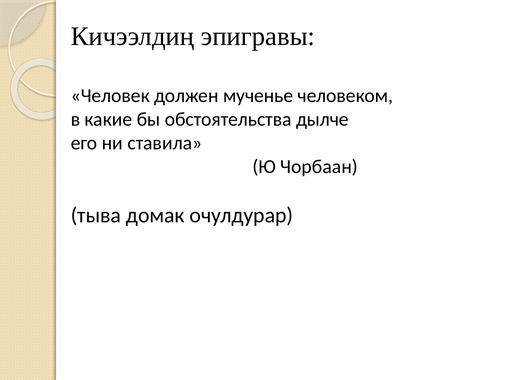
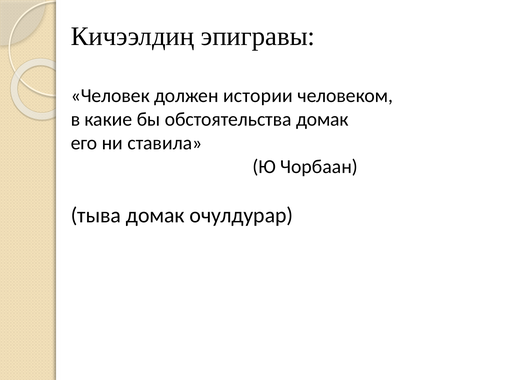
мученье: мученье -> истории (258, 96)
обстоятельства дылче: дылче -> домак (322, 119)
